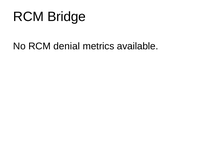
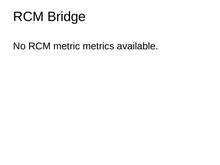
denial: denial -> metric (67, 46)
